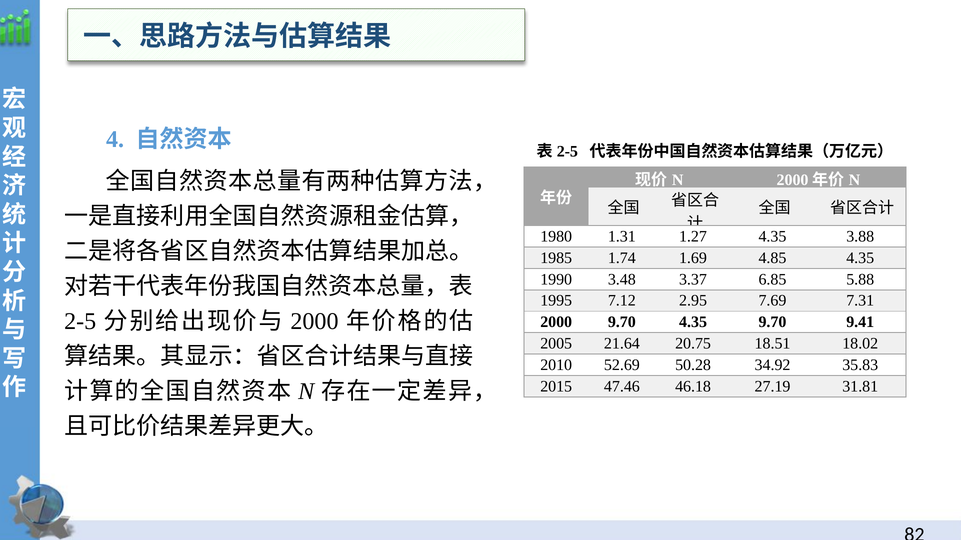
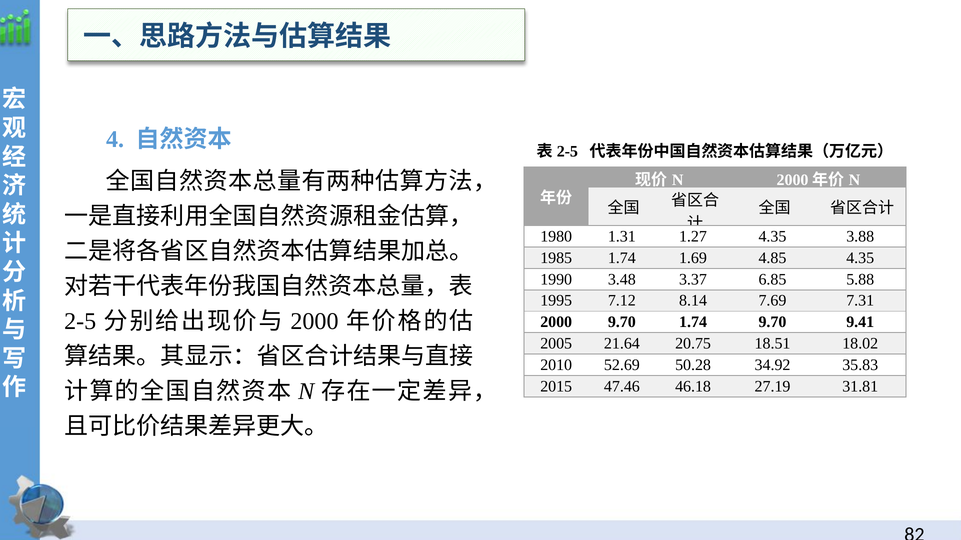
2.95: 2.95 -> 8.14 (693, 301)
9.70 4.35: 4.35 -> 1.74 (693, 322)
